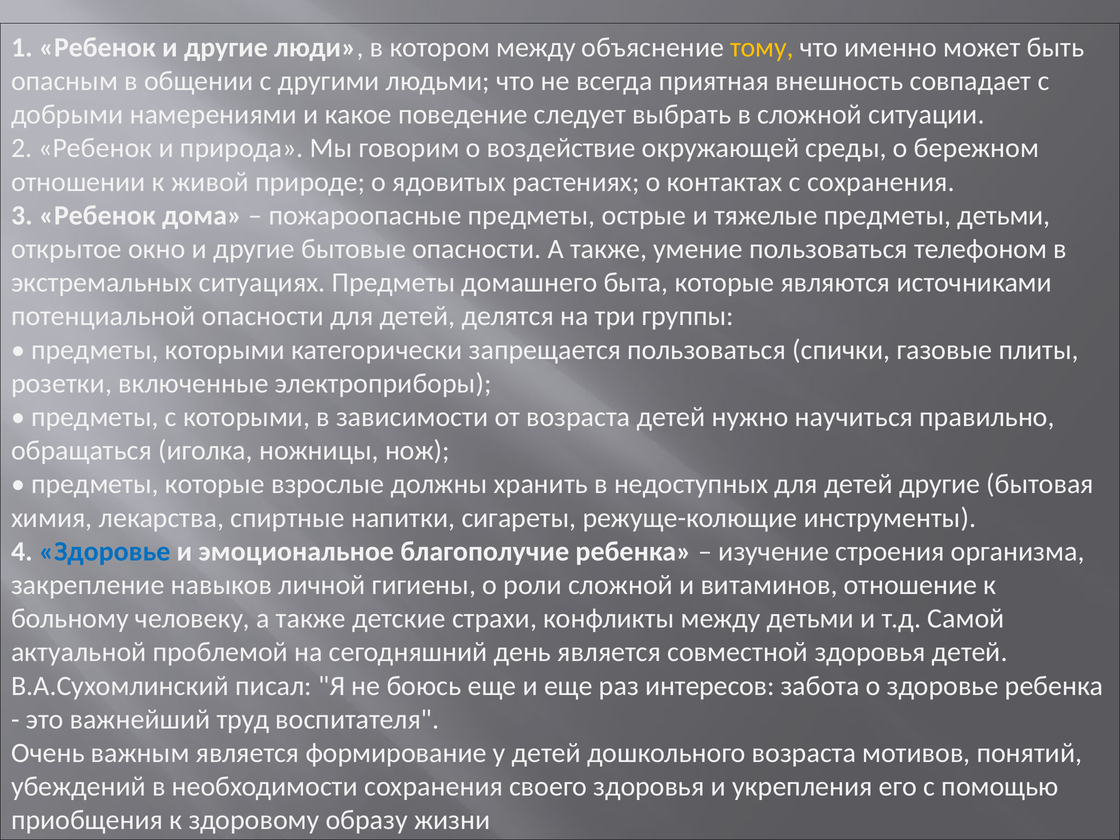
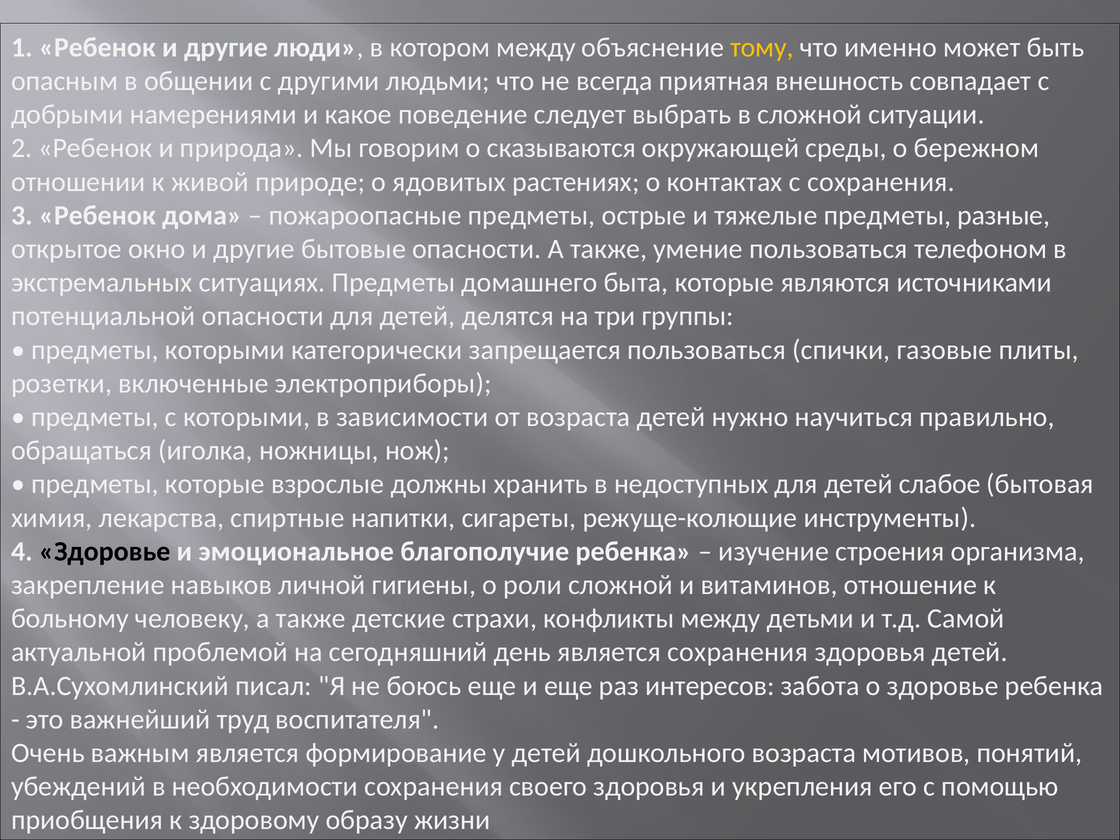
воздействие: воздействие -> сказываются (561, 148)
предметы детьми: детьми -> разные (1004, 215)
детей другие: другие -> слабое (940, 484)
Здоровье colour: blue -> black (105, 551)
является совместной: совместной -> сохранения (738, 652)
